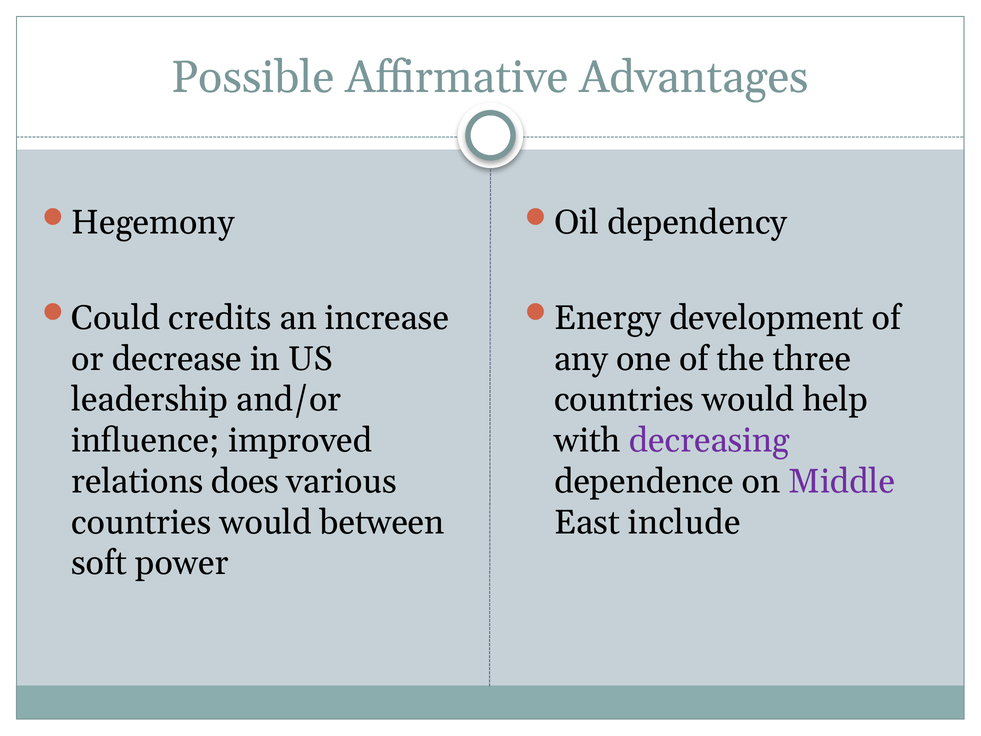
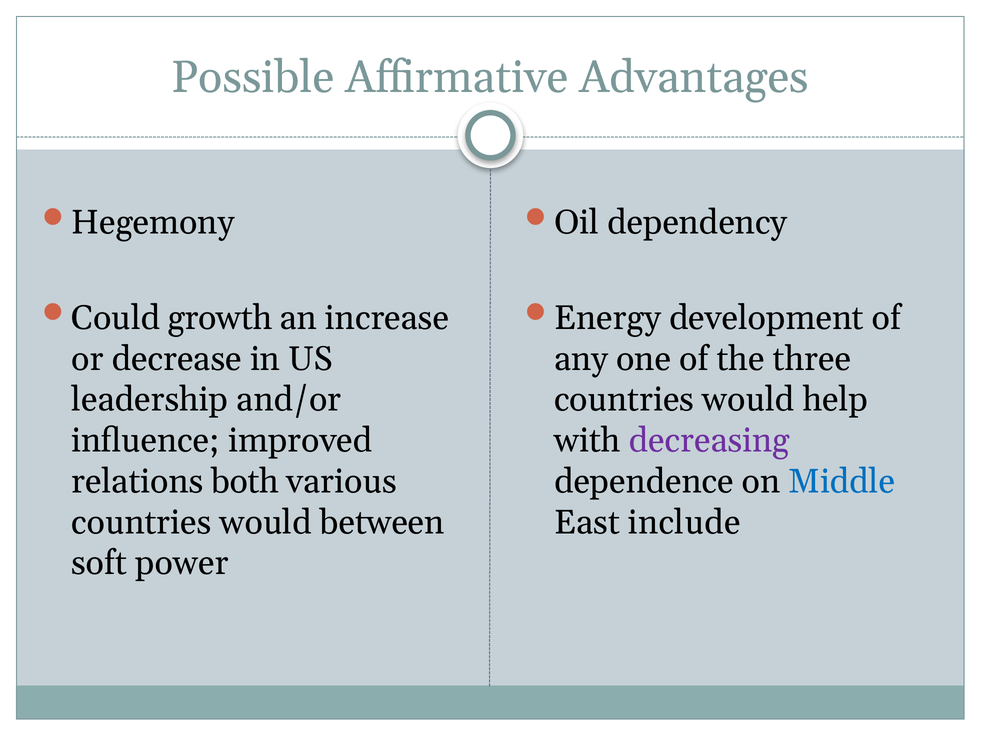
credits: credits -> growth (220, 318)
does: does -> both (245, 481)
Middle colour: purple -> blue (842, 481)
